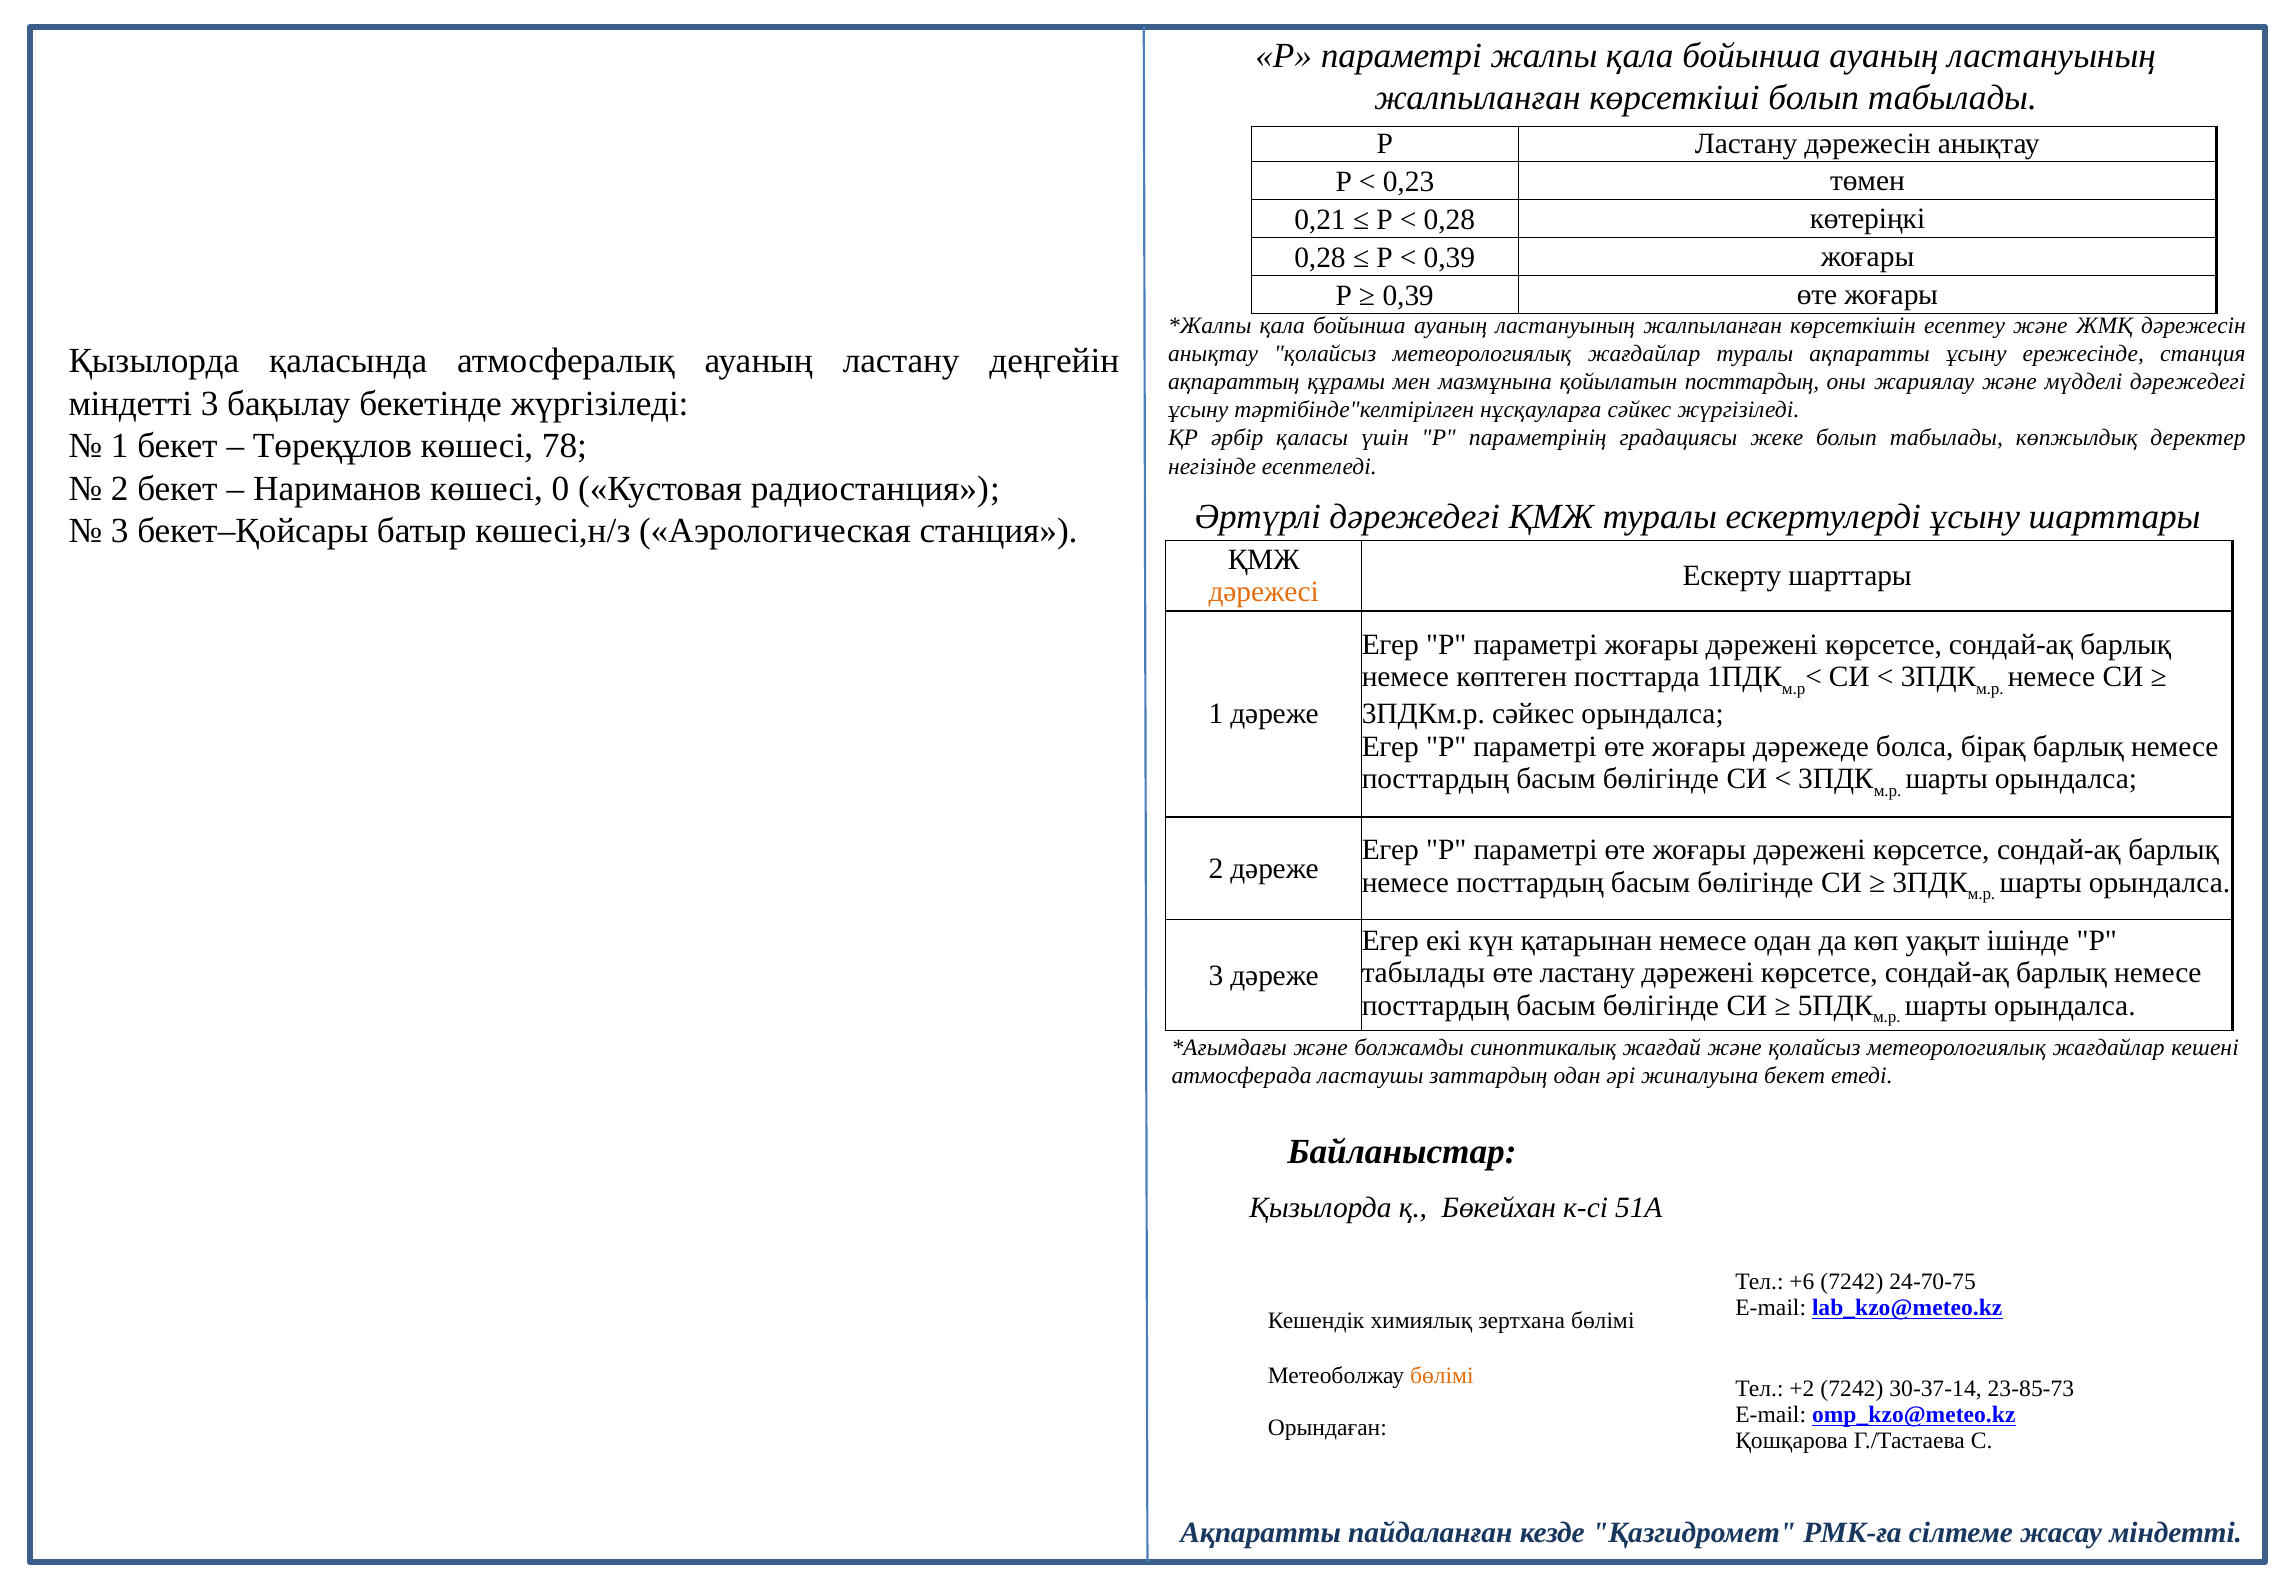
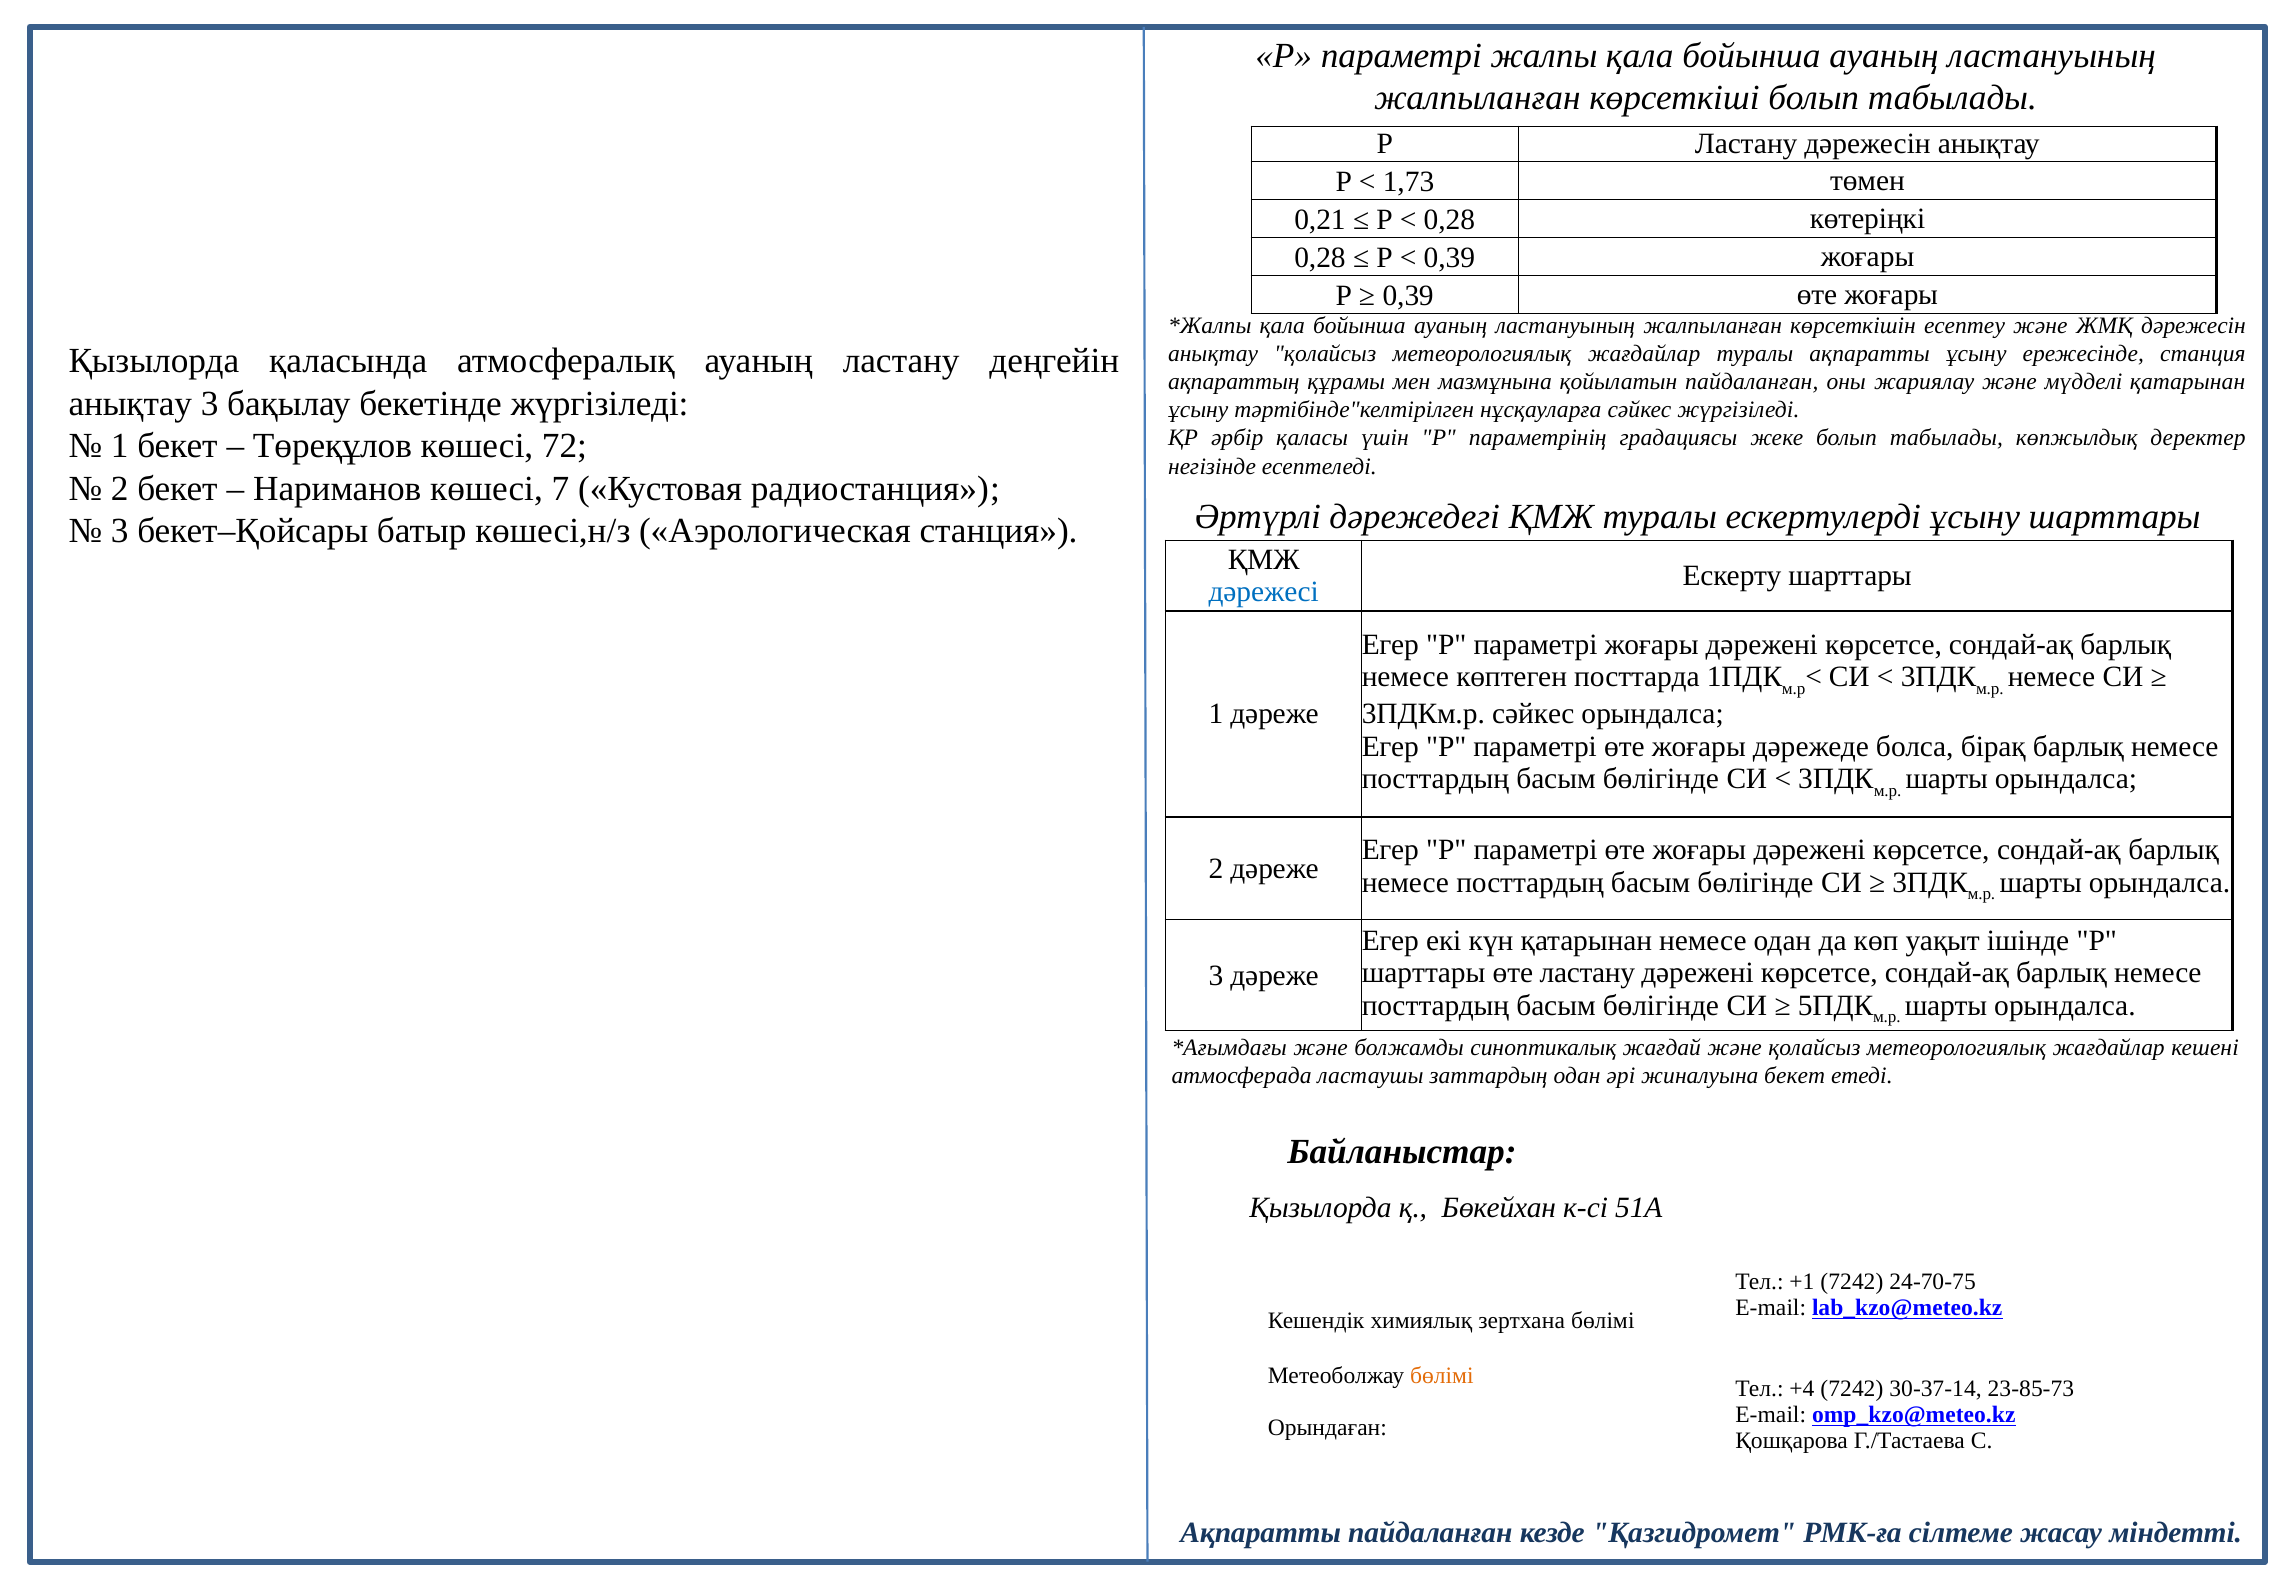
0,23: 0,23 -> 1,73 (1409, 182)
қойылатын посттардың: посттардың -> пайдаланған (1752, 382)
мүдделі дәрежедегі: дәрежедегі -> қатарынан (2188, 382)
міндетті: міндетті -> анықтау (130, 404)
78: 78 -> 72 (564, 446)
0: 0 -> 7 (561, 488)
дәрежесі colour: orange -> blue (1264, 592)
табылады: табылады -> шарттары (1424, 973)
+6: +6 -> +1 (1802, 1281)
+2: +2 -> +4 (1802, 1388)
